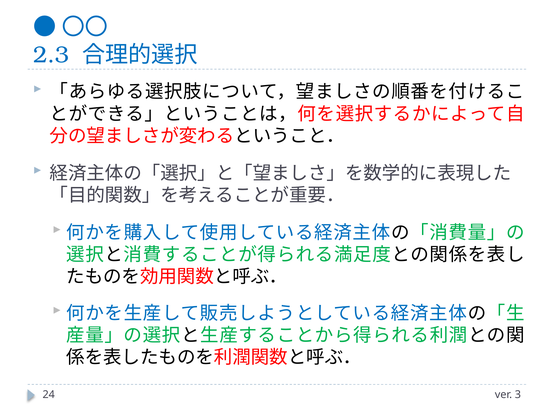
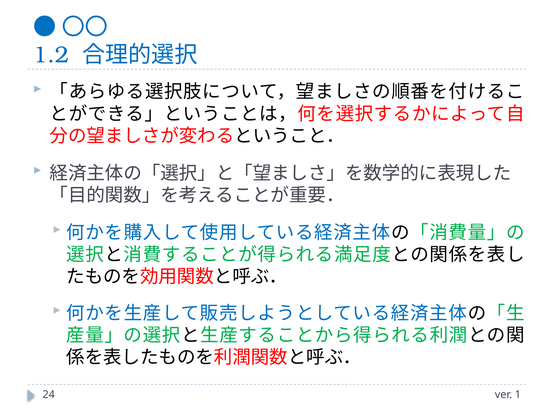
2.3: 2.3 -> 1.2 (51, 55)
3: 3 -> 1 (518, 395)
